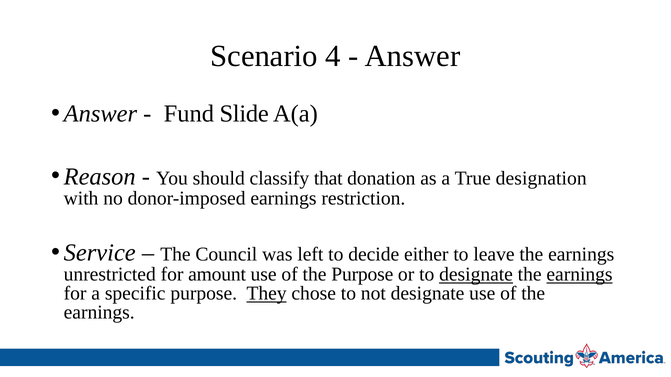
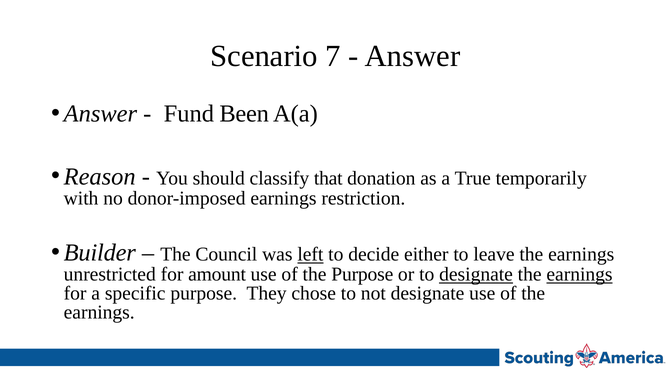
4: 4 -> 7 (333, 56)
Slide: Slide -> Been (244, 114)
designation: designation -> temporarily (541, 178)
Service: Service -> Builder (100, 253)
left underline: none -> present (310, 255)
They underline: present -> none (267, 294)
